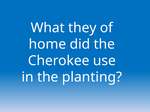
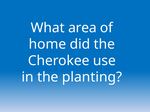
they: they -> area (82, 28)
